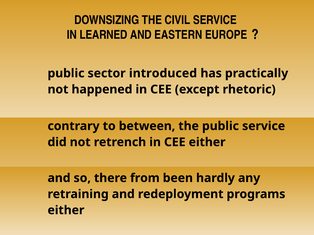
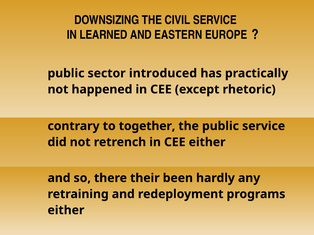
between: between -> together (147, 126)
from: from -> their (145, 178)
